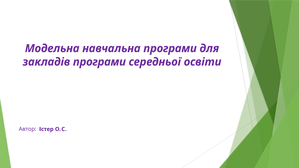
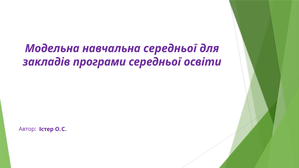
навчальна програми: програми -> середньої (170, 48)
